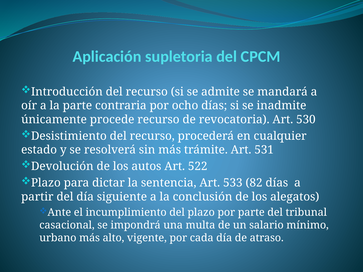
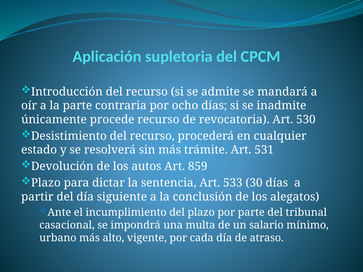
522: 522 -> 859 (198, 167)
82: 82 -> 30 (254, 183)
